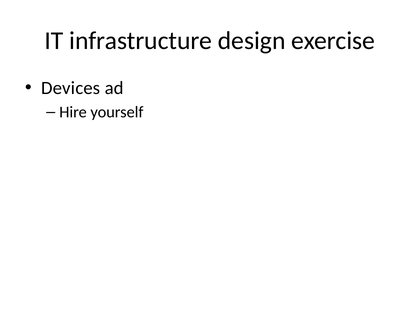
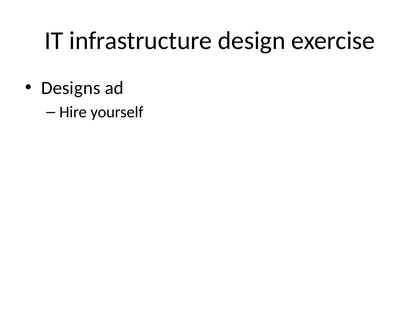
Devices: Devices -> Designs (71, 88)
